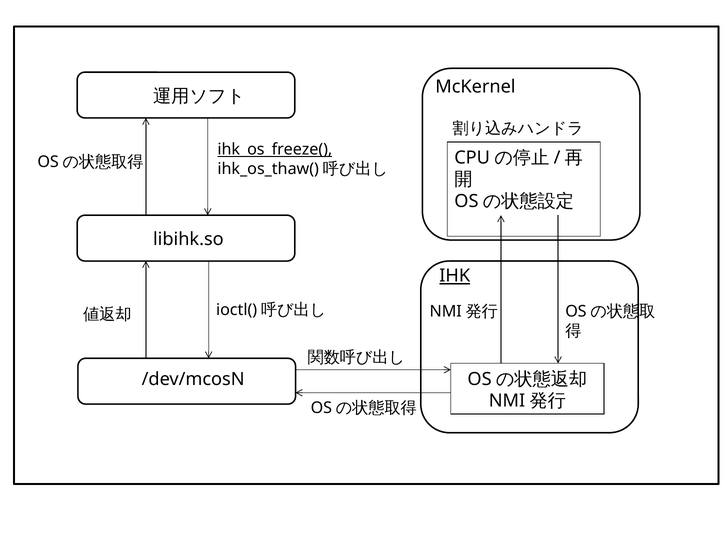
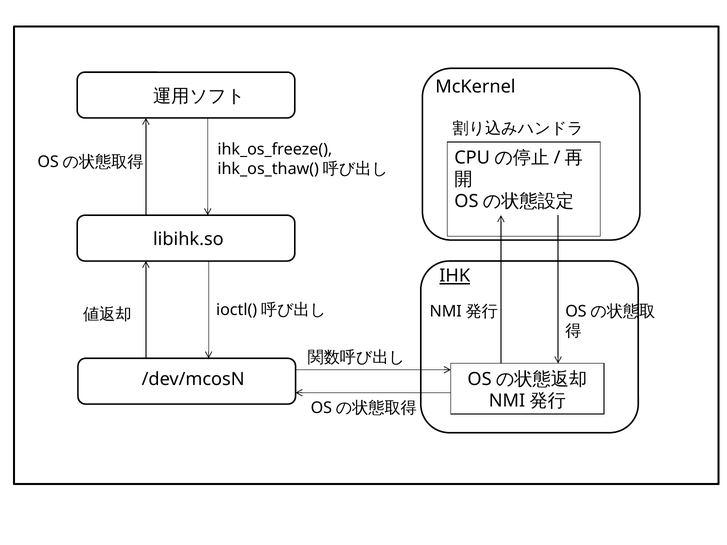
ihk_os_freeze( underline: present -> none (275, 150)
